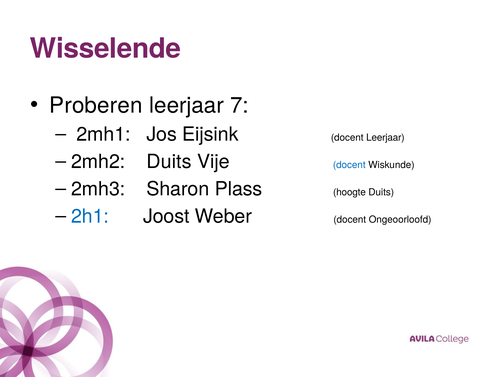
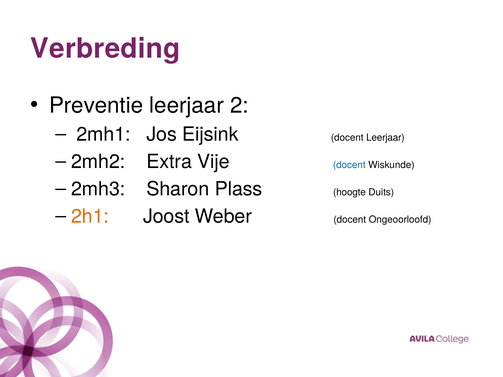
Wisselende: Wisselende -> Verbreding (105, 48)
Proberen: Proberen -> Preventie (96, 106)
7: 7 -> 2 (239, 106)
2mh2 Duits: Duits -> Extra (169, 162)
2h1 colour: blue -> orange (90, 217)
